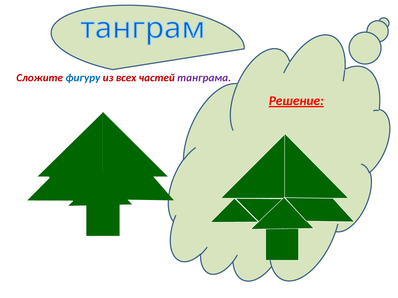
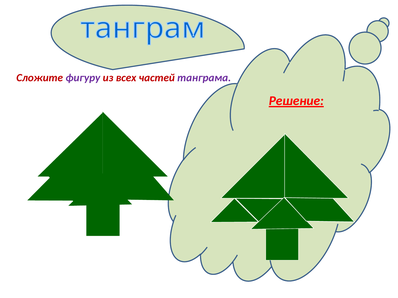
фигуру colour: blue -> purple (83, 78)
